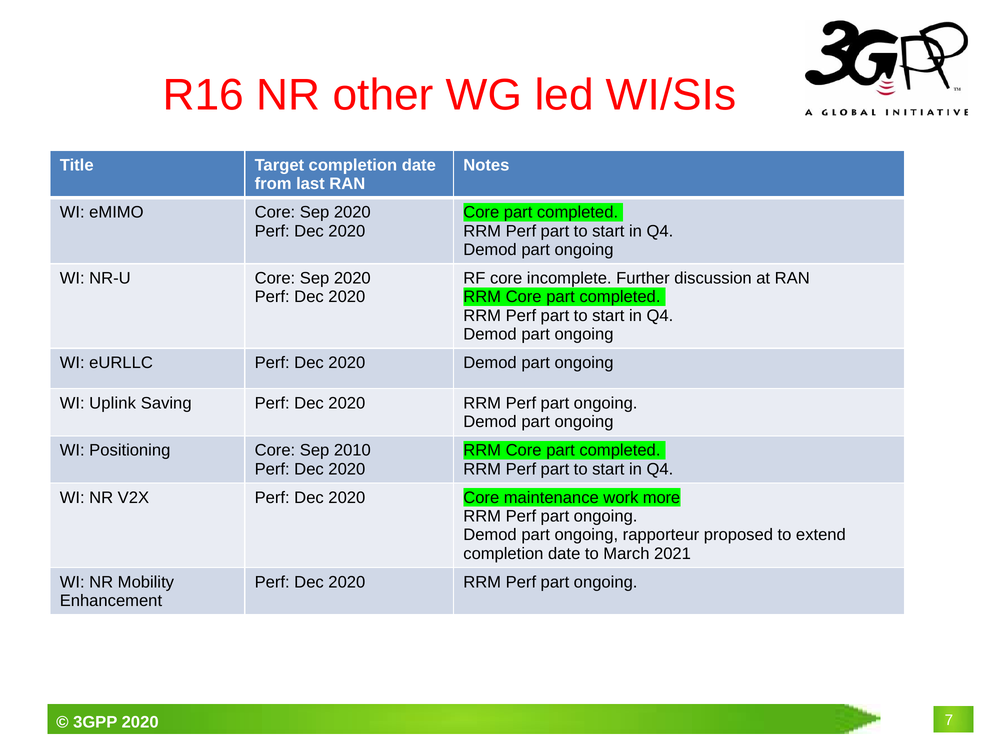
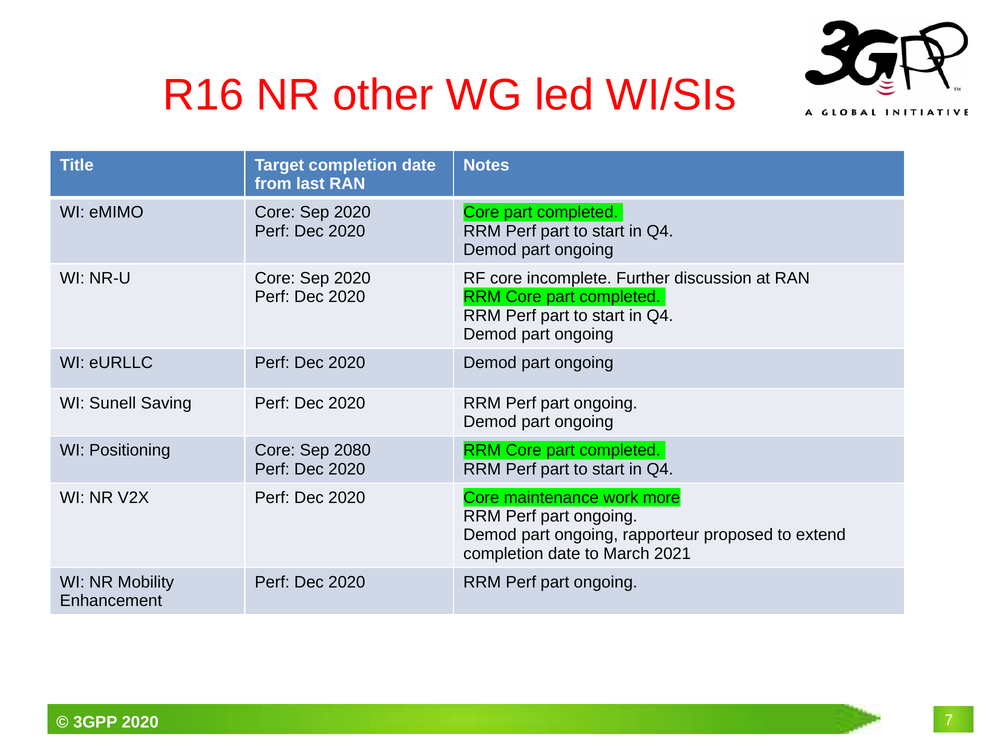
Uplink: Uplink -> Sunell (113, 403)
2010: 2010 -> 2080 (352, 450)
